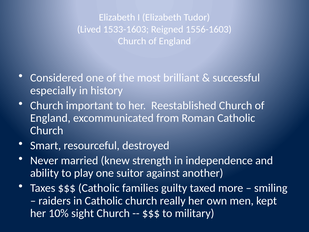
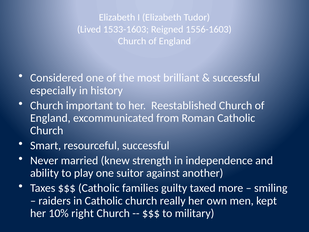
resourceful destroyed: destroyed -> successful (146, 145)
sight: sight -> right (83, 213)
